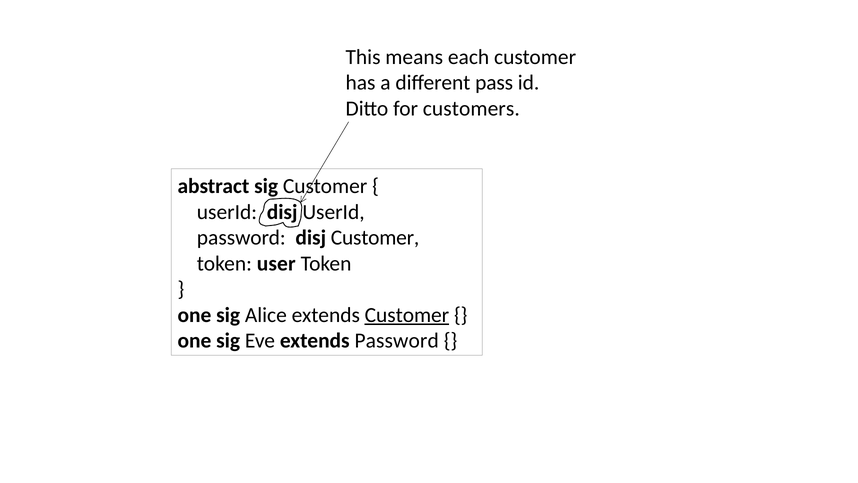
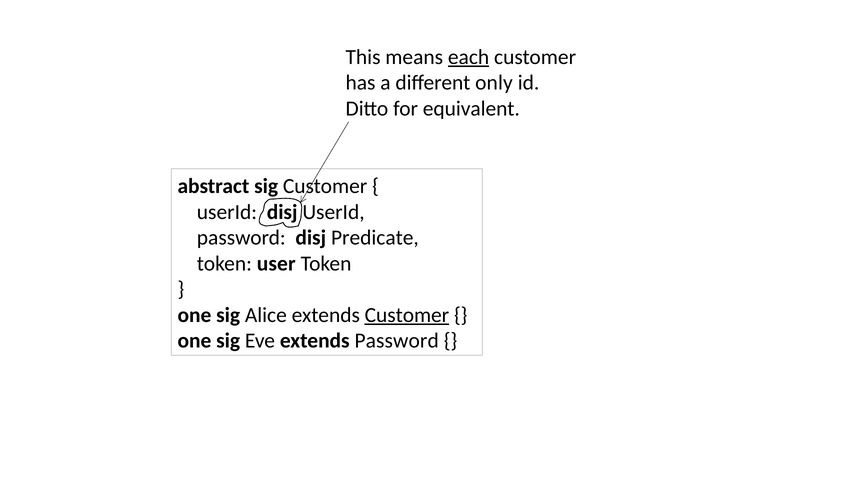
each underline: none -> present (469, 57)
pass: pass -> only (494, 83)
customers: customers -> equivalent (471, 109)
disj Customer: Customer -> Predicate (375, 238)
